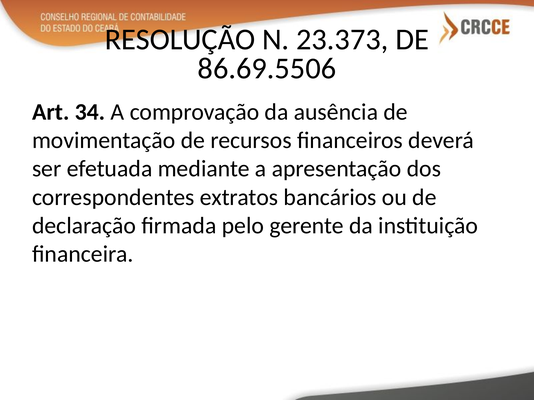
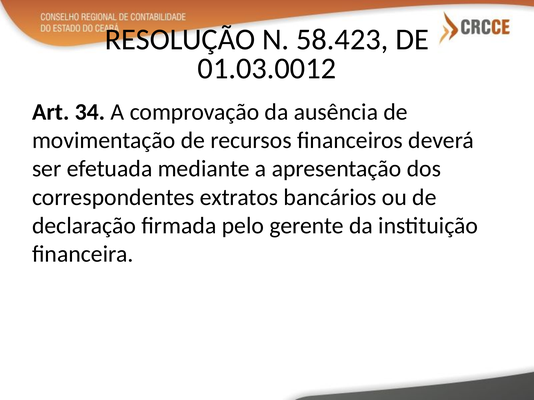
23.373: 23.373 -> 58.423 (342, 39)
86.69.5506: 86.69.5506 -> 01.03.0012 (267, 69)
